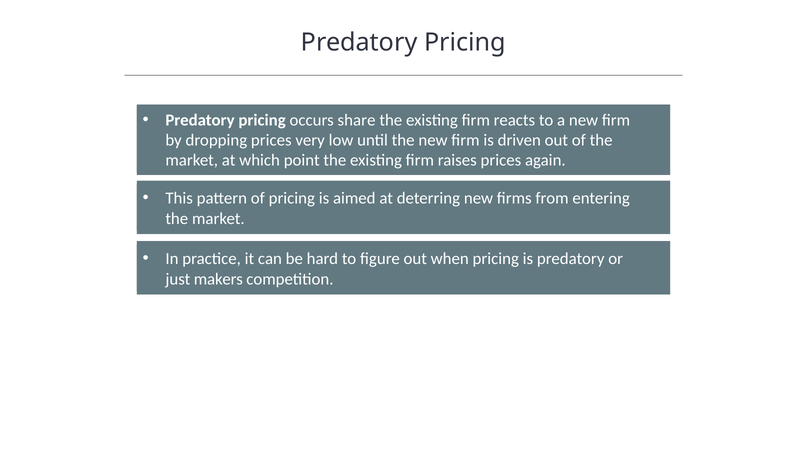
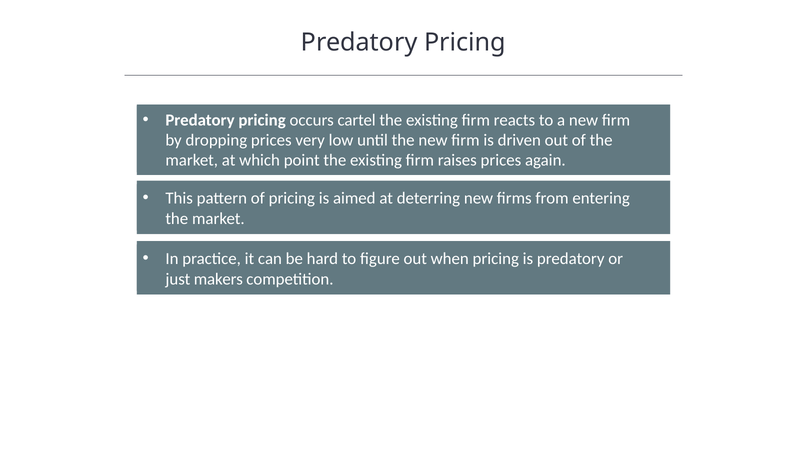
share: share -> cartel (357, 120)
